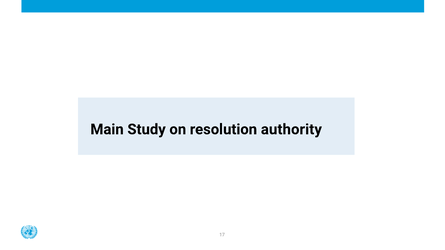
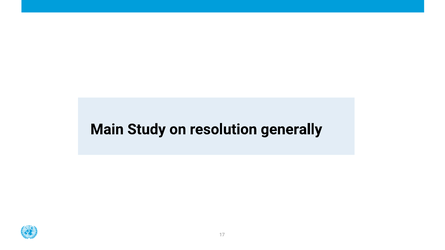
authority: authority -> generally (291, 130)
